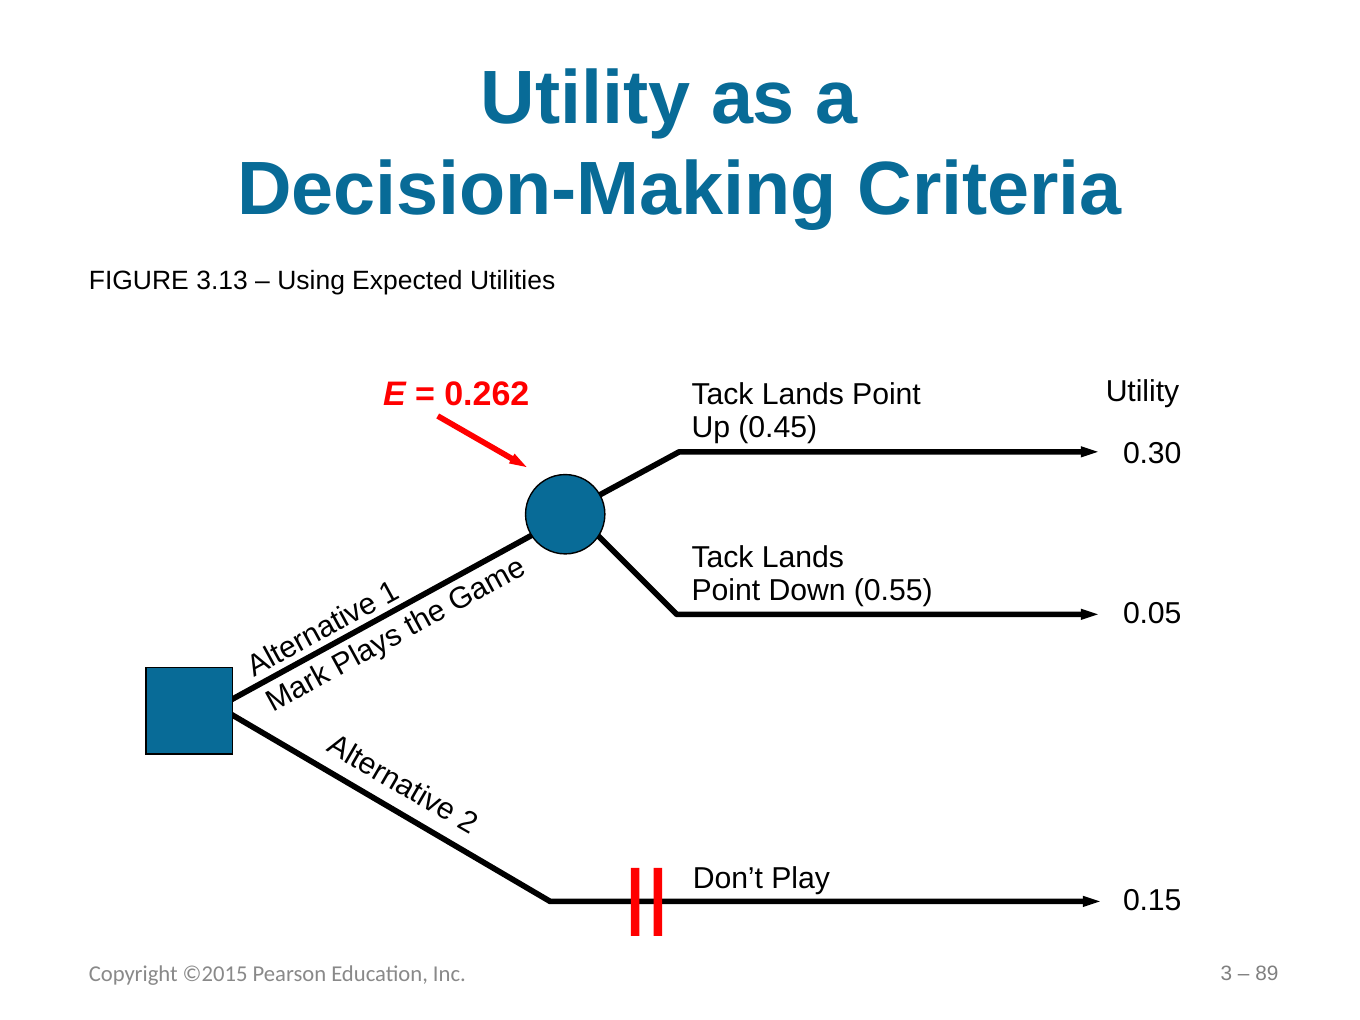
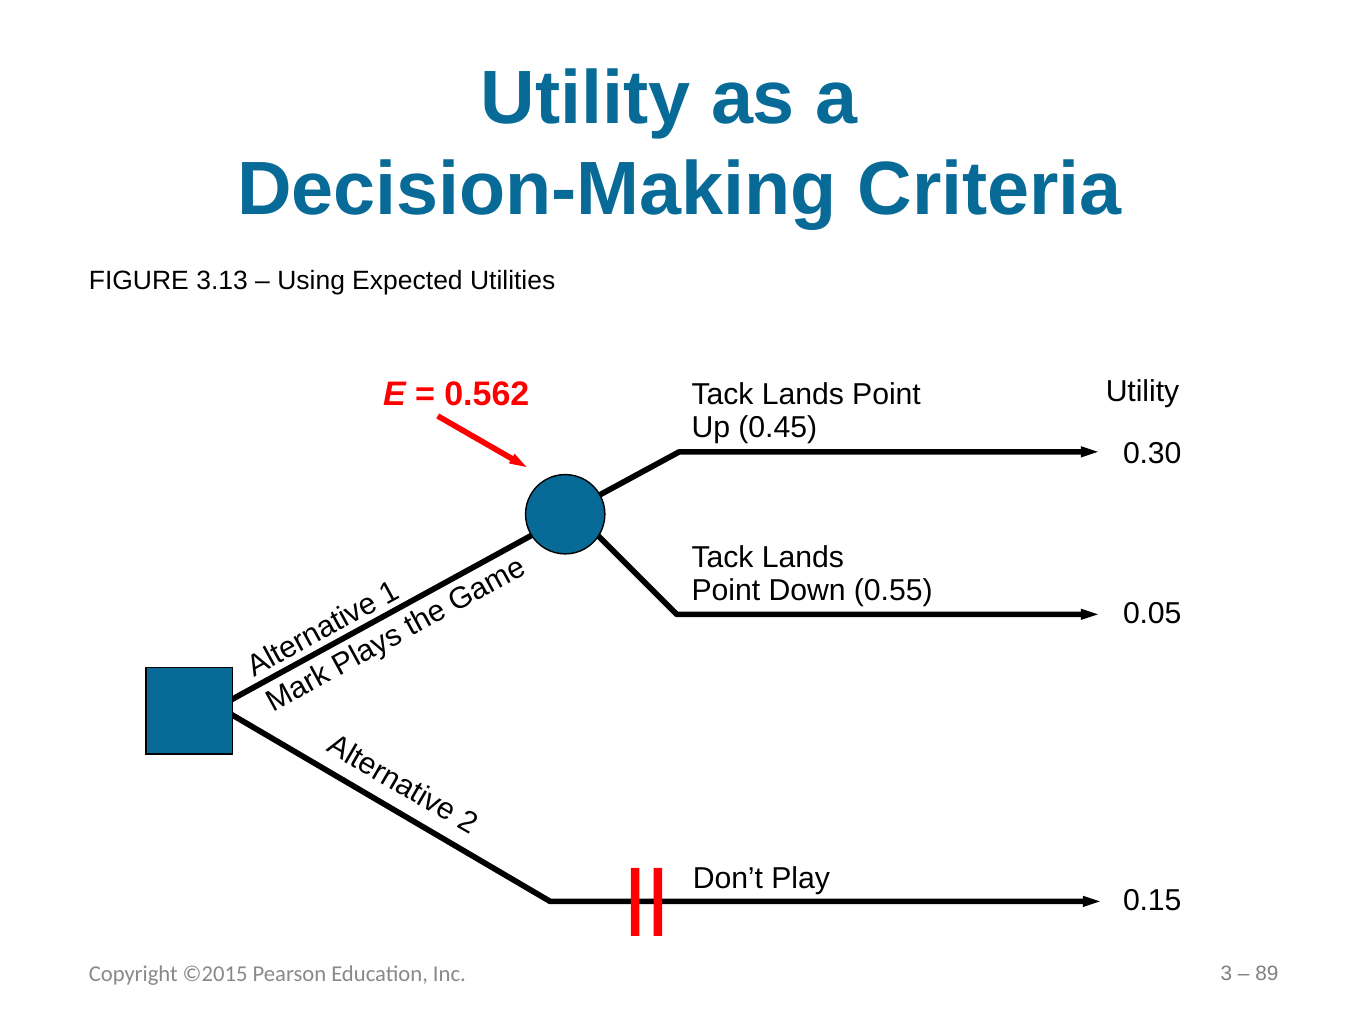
0.262: 0.262 -> 0.562 (487, 394)
